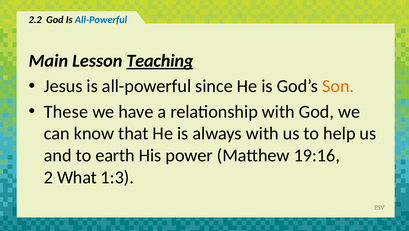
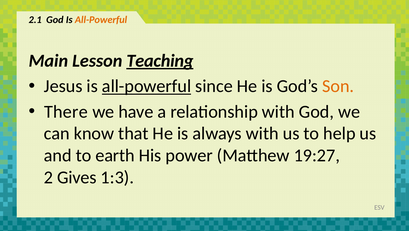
2.2: 2.2 -> 2.1 (35, 20)
All-Powerful colour: blue -> orange (101, 20)
all-powerful underline: none -> present (147, 86)
These: These -> There (66, 112)
19:16: 19:16 -> 19:27 (317, 155)
What: What -> Gives (77, 177)
